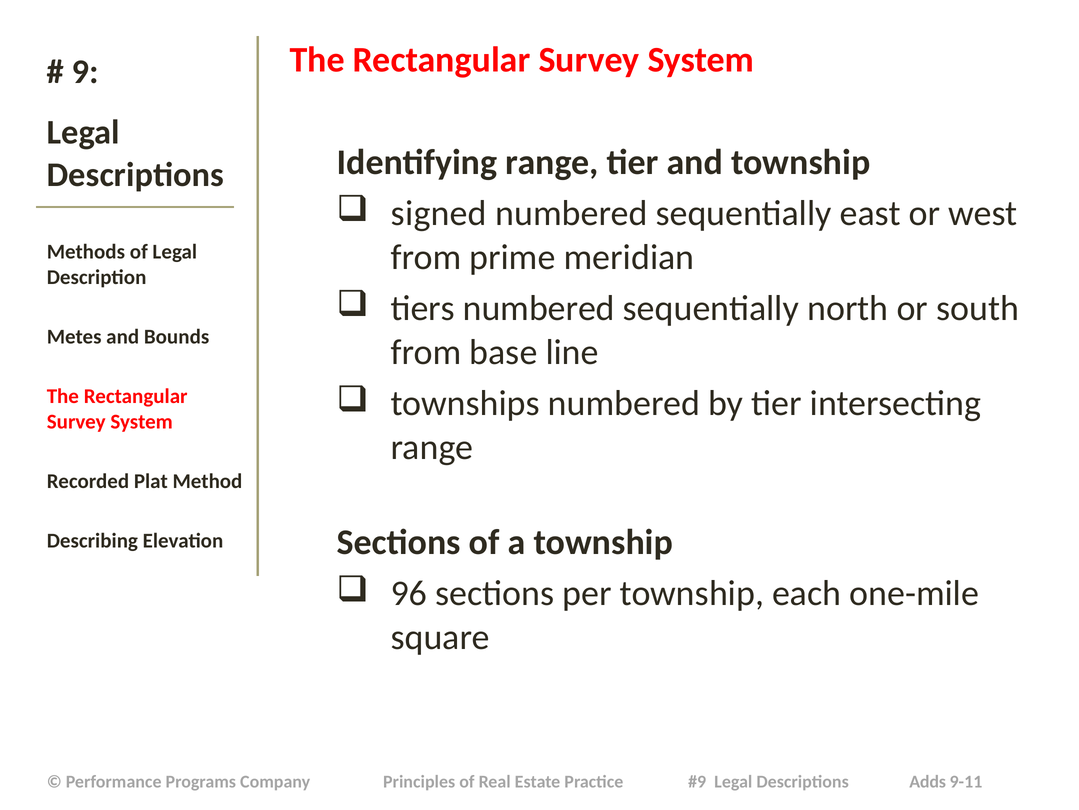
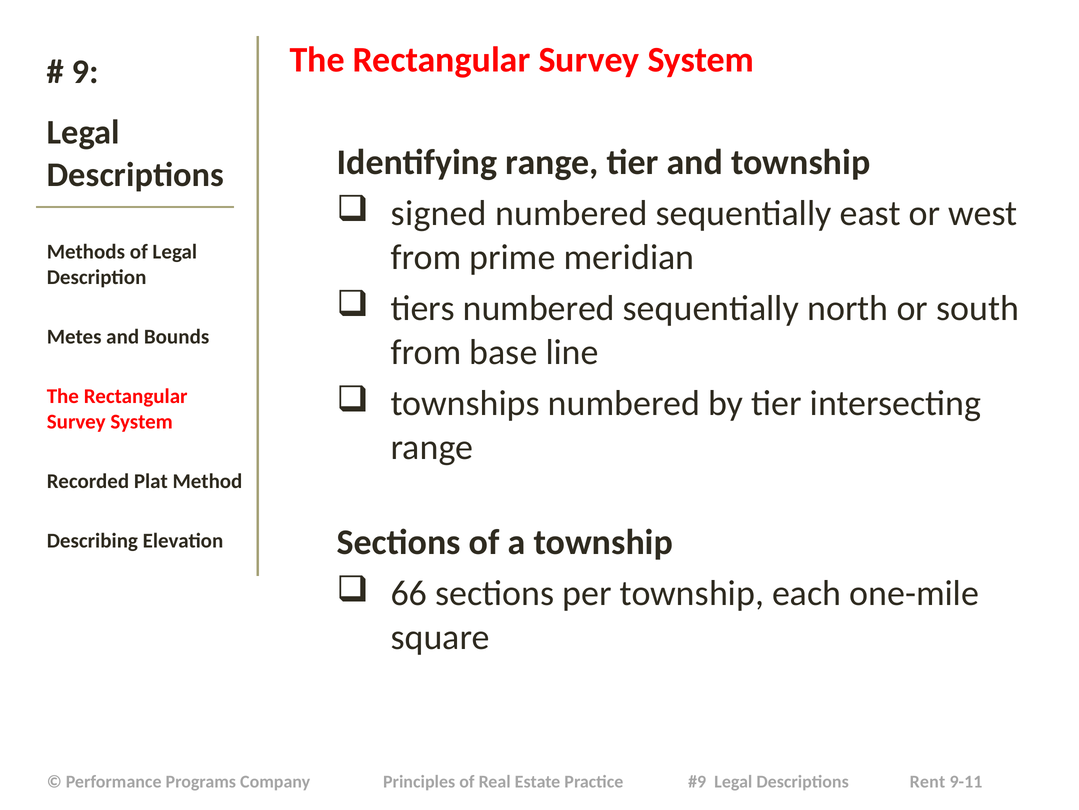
96: 96 -> 66 (409, 593)
Adds: Adds -> Rent (927, 781)
